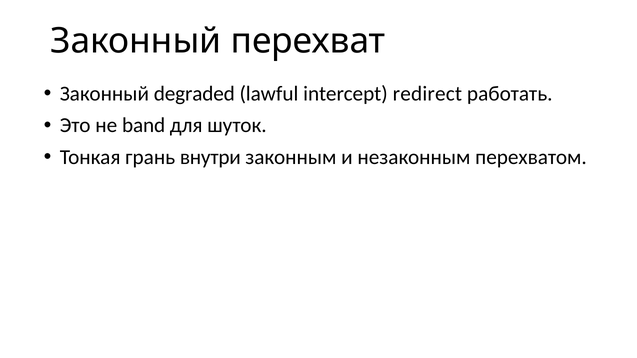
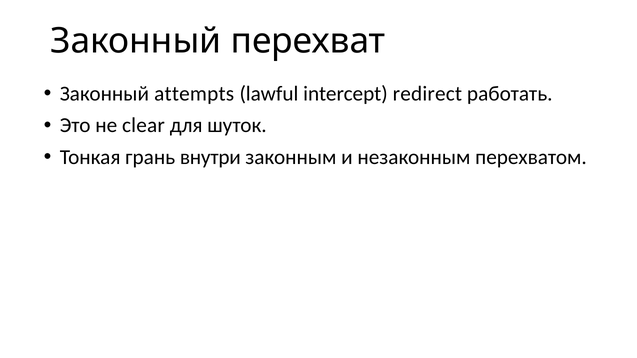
degraded: degraded -> attempts (194, 94)
band: band -> clear (143, 125)
